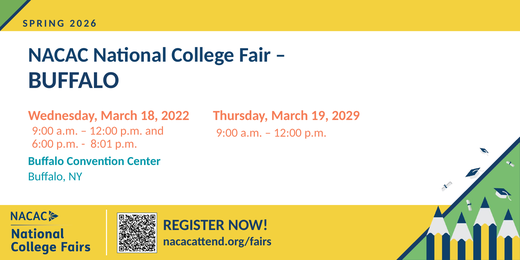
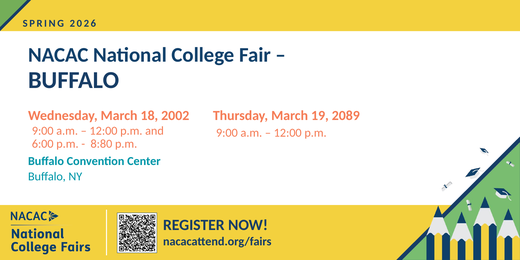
2022: 2022 -> 2002 (175, 116)
2029: 2029 -> 2089 (346, 116)
8:01: 8:01 -> 8:80 (101, 144)
